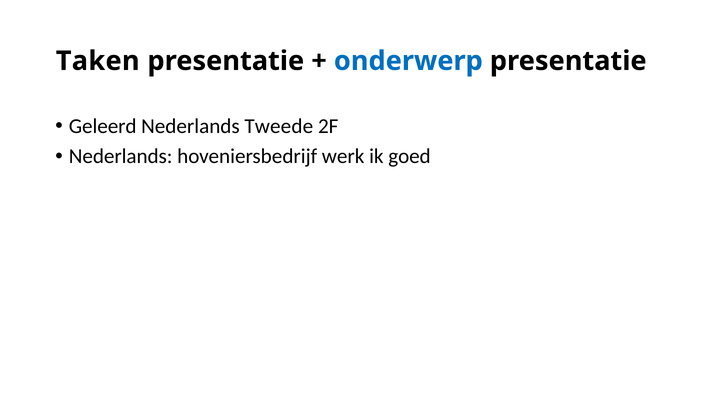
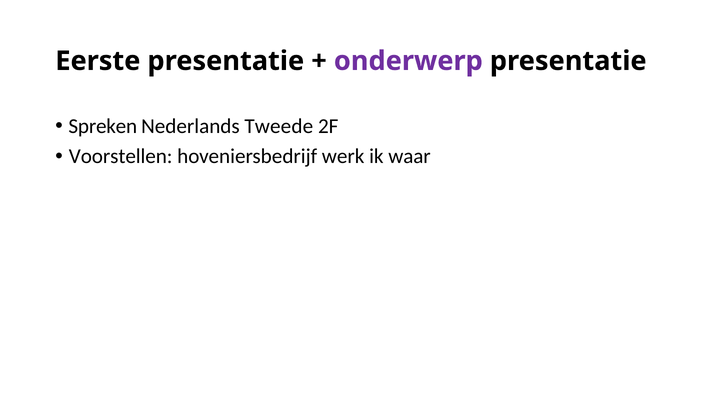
Taken: Taken -> Eerste (98, 61)
onderwerp colour: blue -> purple (408, 61)
Geleerd: Geleerd -> Spreken (103, 126)
Nederlands: Nederlands -> Voorstellen (121, 156)
goed: goed -> waar (410, 156)
